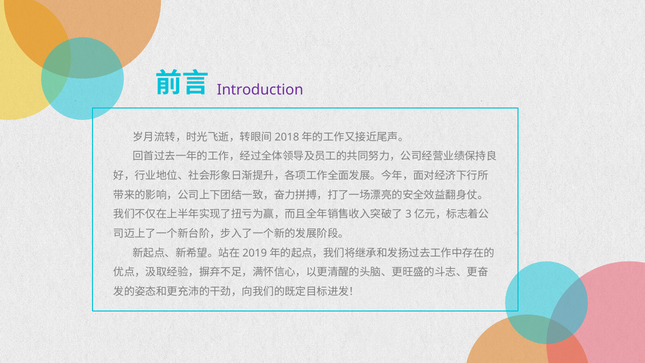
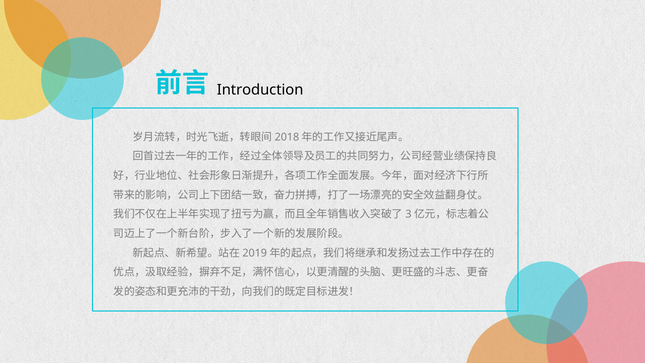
Introduction colour: purple -> black (260, 90)
